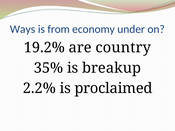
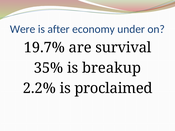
Ways: Ways -> Were (23, 29)
from: from -> after (59, 29)
19.2%: 19.2% -> 19.7% (44, 48)
country: country -> survival (123, 48)
